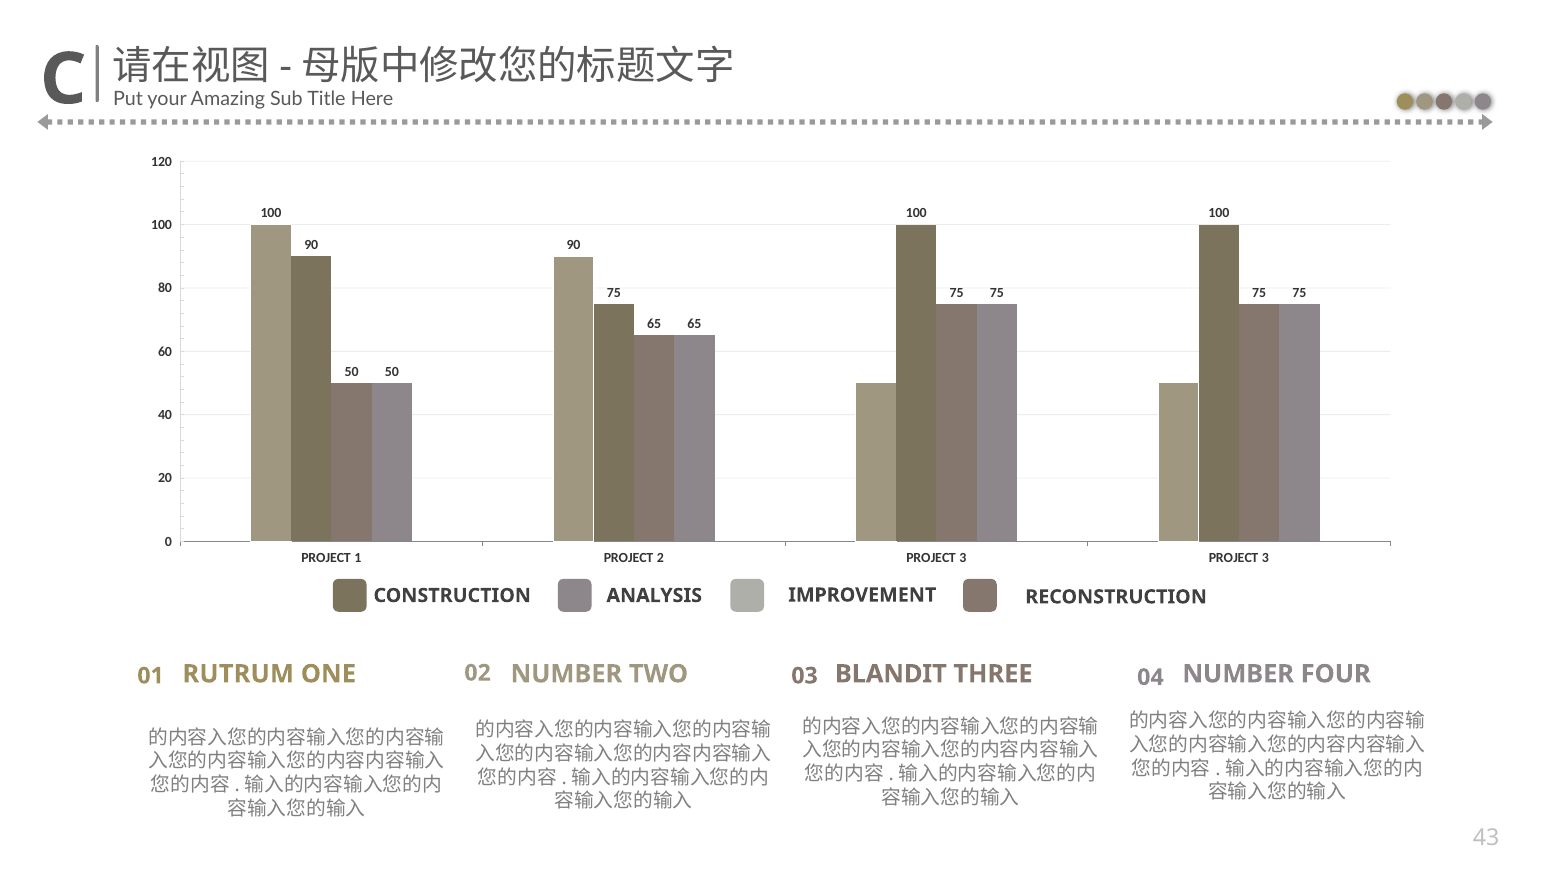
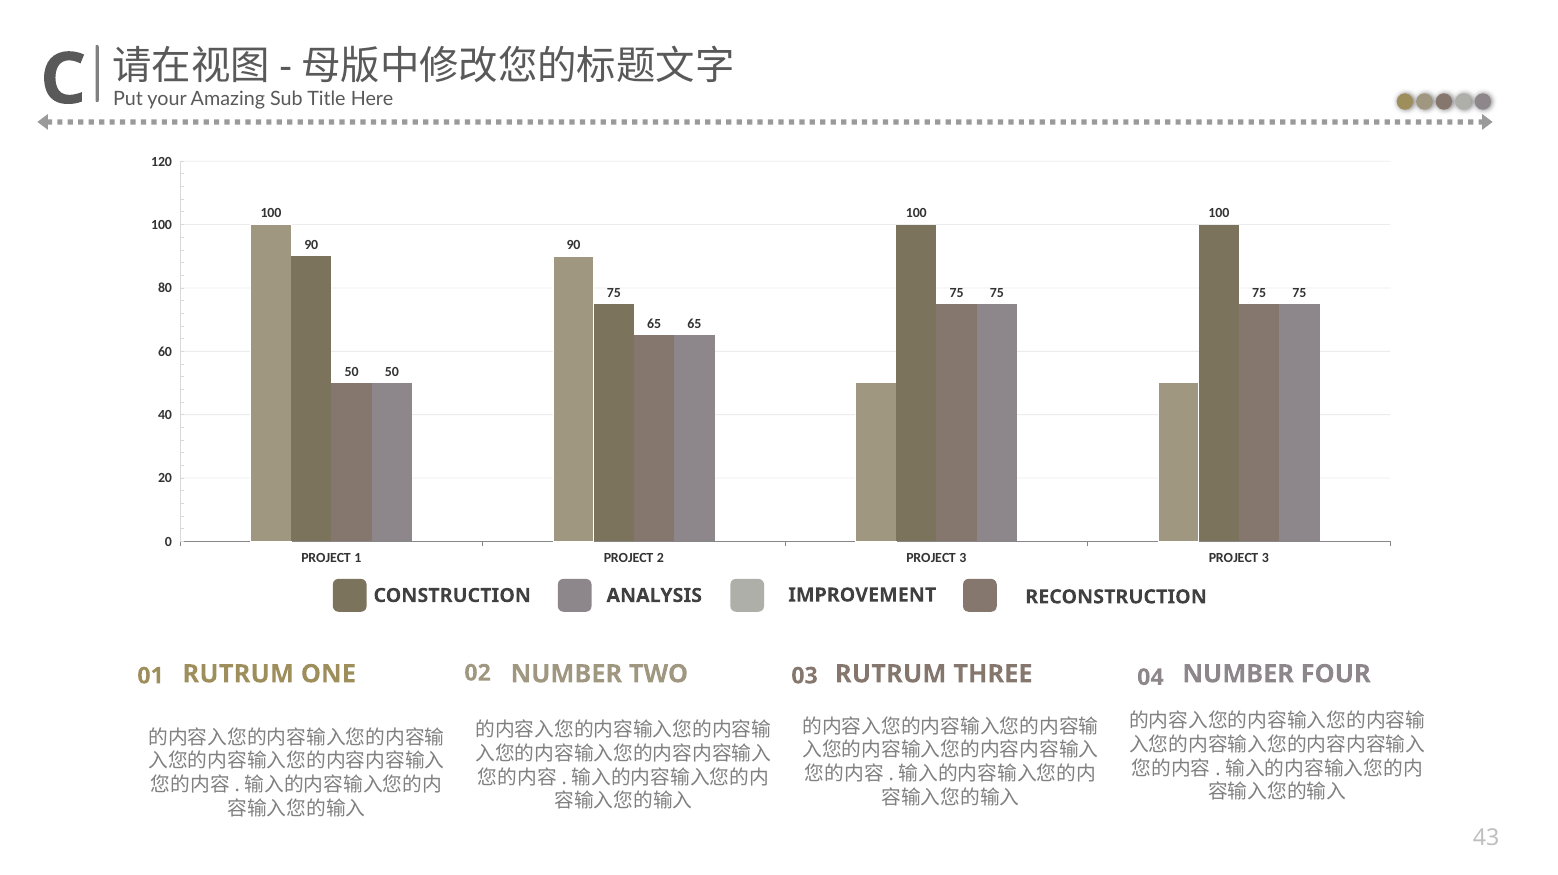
02 BLANDIT: BLANDIT -> RUTRUM (891, 673)
